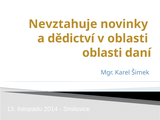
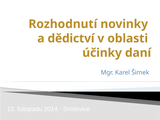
Nevztahuje: Nevztahuje -> Rozhodnutí (63, 24)
oblasti: oblasti -> účinky (102, 53)
